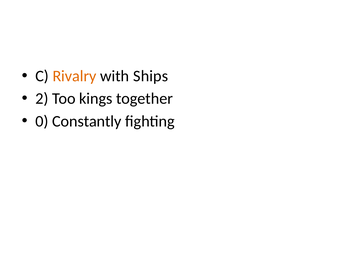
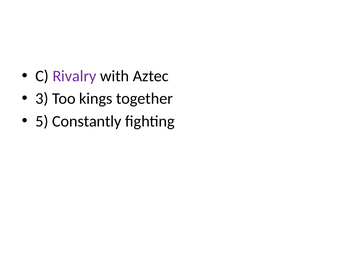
Rivalry colour: orange -> purple (74, 76)
Ships: Ships -> Aztec (151, 76)
2: 2 -> 3 (42, 99)
0: 0 -> 5 (42, 121)
